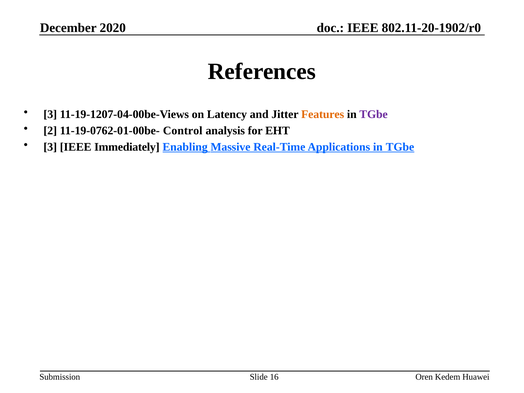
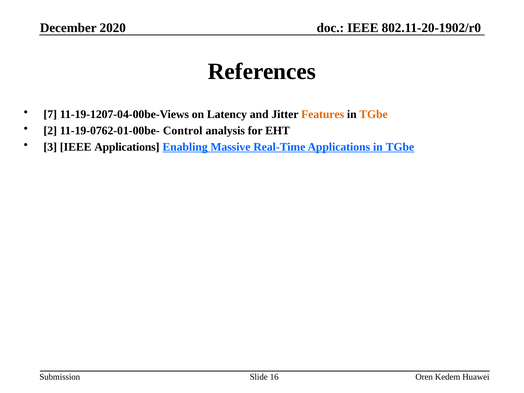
3: 3 -> 7 (50, 114)
TGbe colour: purple -> orange (374, 114)
IEEE Immediately: Immediately -> Applications (127, 147)
